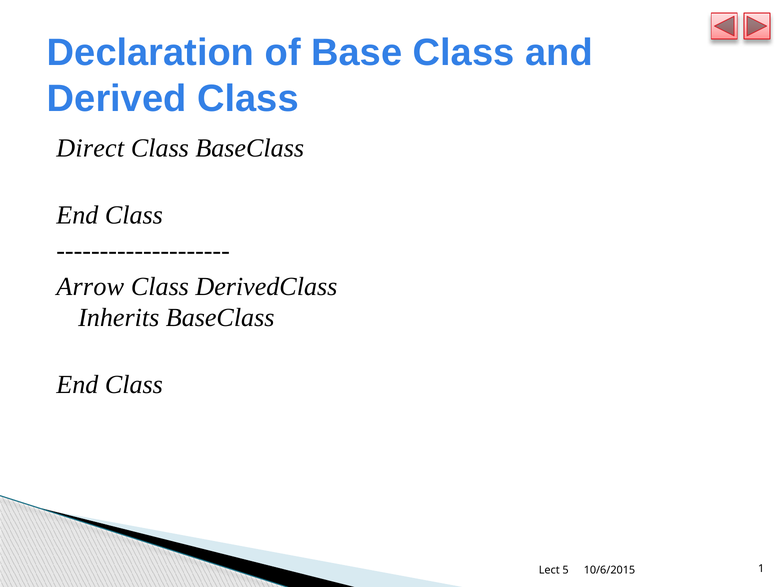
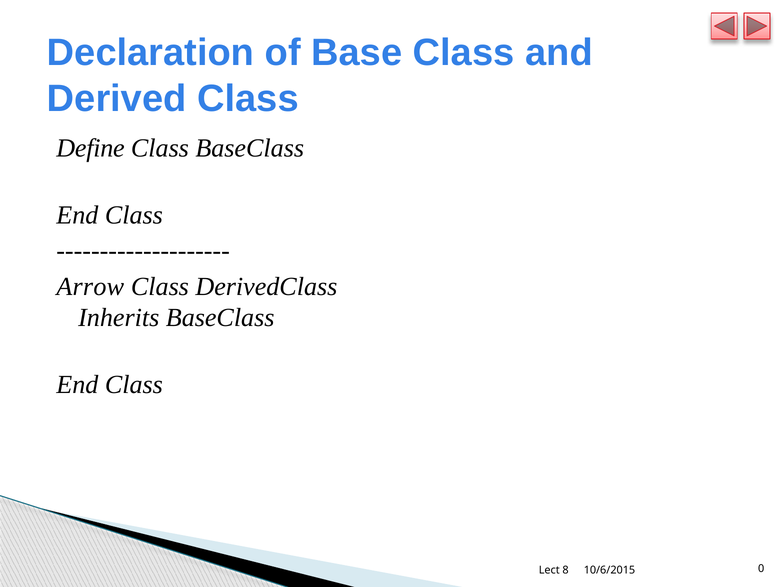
Direct: Direct -> Define (90, 148)
5: 5 -> 8 (566, 570)
1: 1 -> 0 (761, 569)
